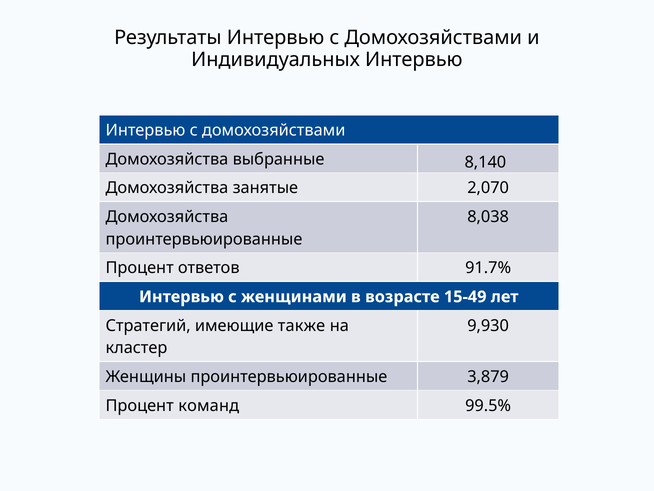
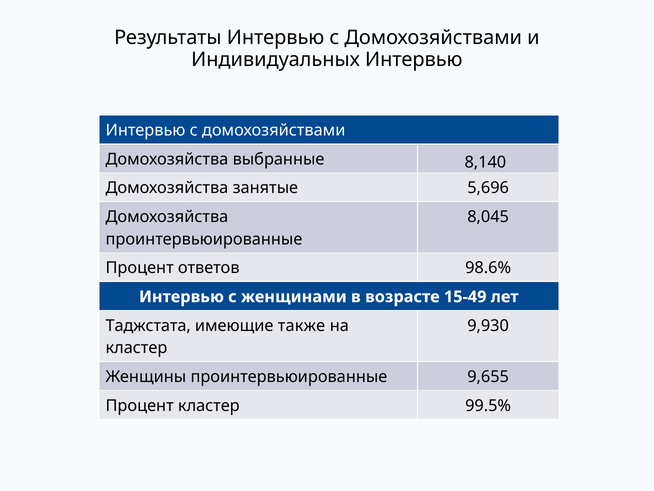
2,070: 2,070 -> 5,696 (488, 188)
8,038: 8,038 -> 8,045 (488, 217)
91.7%: 91.7% -> 98.6% (488, 268)
Стратегий: Стратегий -> Таджстата (148, 325)
3,879: 3,879 -> 9,655 (488, 376)
Процент команд: команд -> кластер (209, 405)
